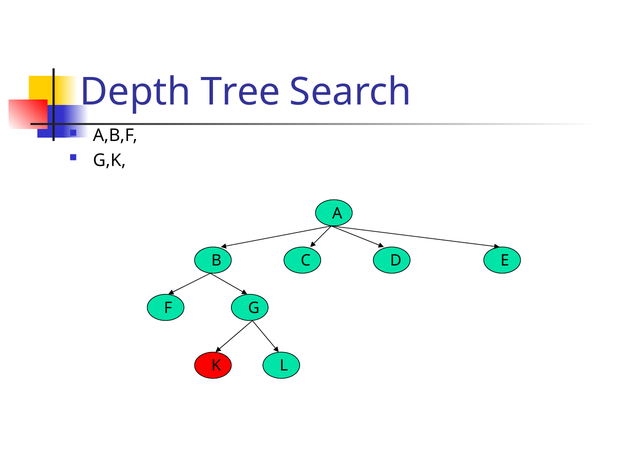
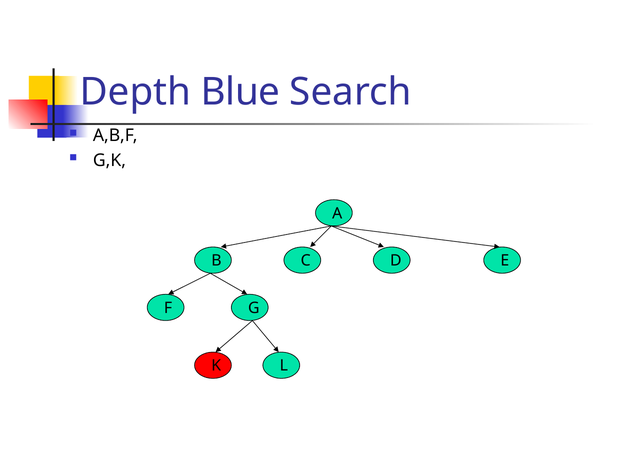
Tree: Tree -> Blue (241, 92)
